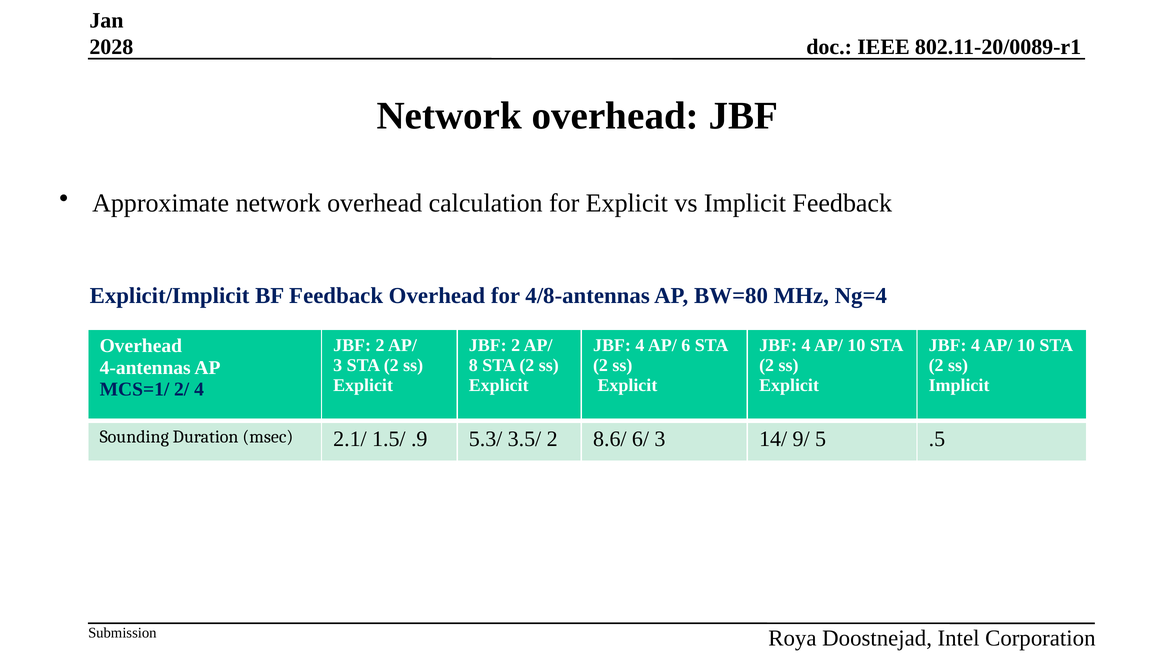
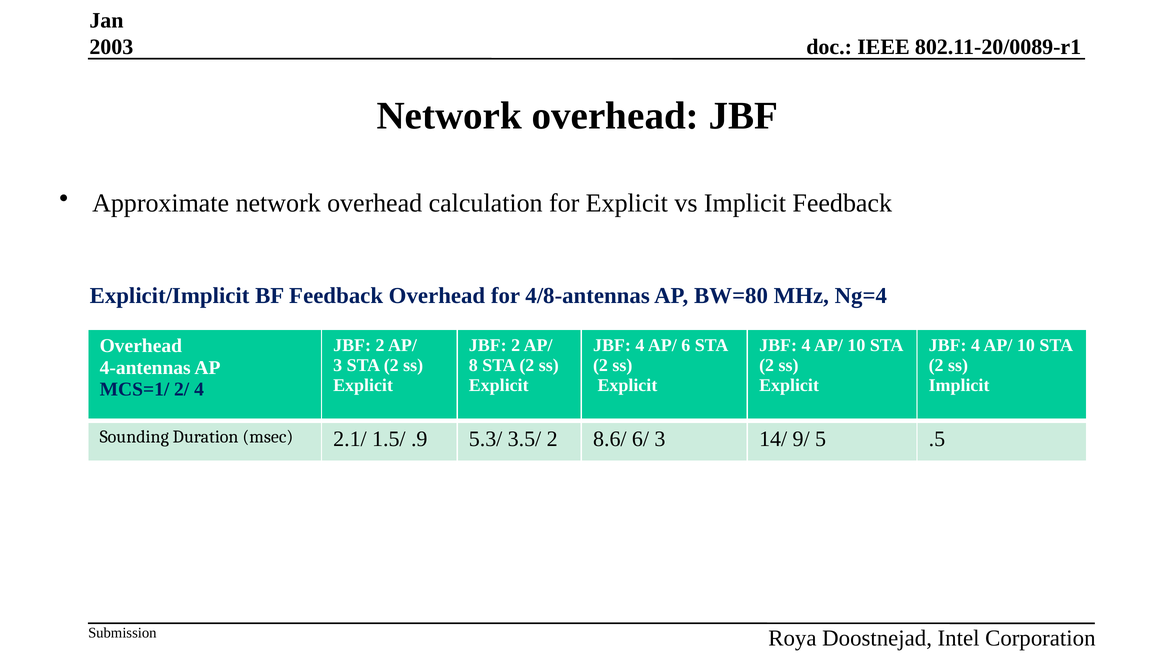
2028: 2028 -> 2003 (111, 47)
